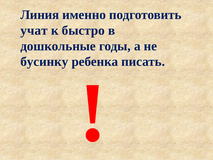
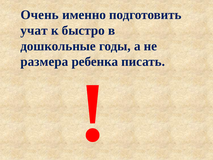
Линия: Линия -> Очень (40, 15)
бусинку: бусинку -> размера (44, 62)
